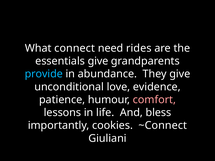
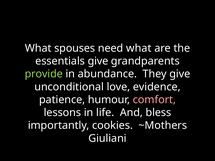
connect: connect -> spouses (75, 48)
need rides: rides -> what (139, 48)
provide colour: light blue -> light green (44, 74)
~Connect: ~Connect -> ~Mothers (163, 126)
